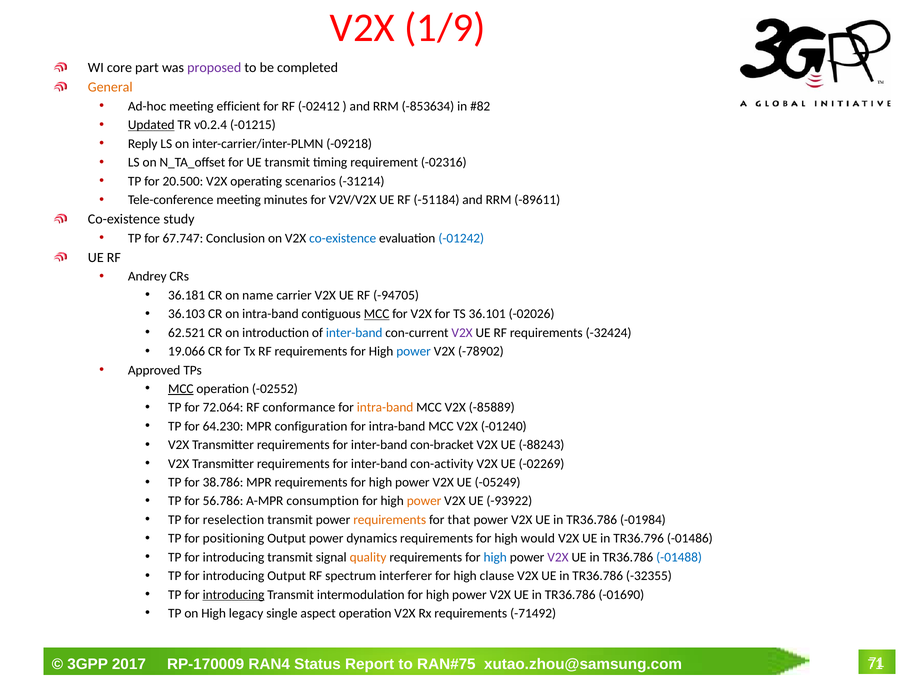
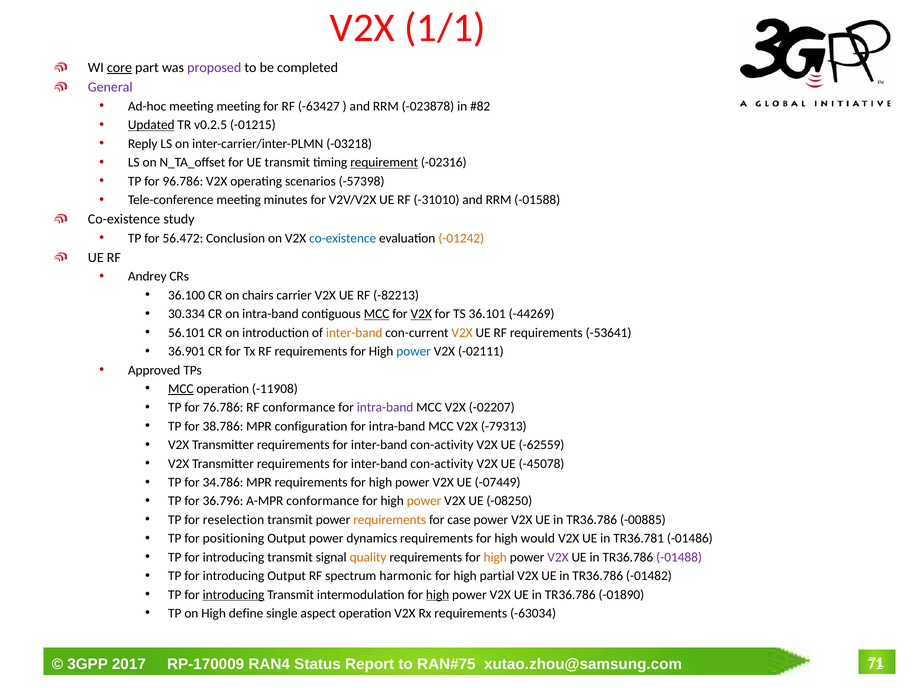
1/9: 1/9 -> 1/1 (445, 28)
core underline: none -> present (119, 68)
General colour: orange -> purple (110, 87)
meeting efficient: efficient -> meeting (239, 106)
-02412: -02412 -> -63427 (319, 106)
-853634: -853634 -> -023878 (428, 106)
v0.2.4: v0.2.4 -> v0.2.5 (211, 125)
-09218: -09218 -> -03218 (349, 144)
requirement underline: none -> present (384, 162)
20.500: 20.500 -> 96.786 (183, 181)
-31214: -31214 -> -57398 (362, 181)
-51184: -51184 -> -31010 (437, 200)
-89611: -89611 -> -01588 (537, 200)
67.747: 67.747 -> 56.472 (183, 238)
-01242 colour: blue -> orange (461, 238)
36.181: 36.181 -> 36.100 (187, 295)
name: name -> chairs (258, 295)
-94705: -94705 -> -82213 (396, 295)
36.103: 36.103 -> 30.334 (187, 314)
V2X underline: none -> present (421, 314)
-02026: -02026 -> -44269 (532, 314)
62.521: 62.521 -> 56.101 (187, 333)
inter-band colour: blue -> orange (354, 333)
V2X colour: purple -> orange (462, 333)
-32424: -32424 -> -53641 (609, 333)
19.066: 19.066 -> 36.901 (187, 351)
-78902: -78902 -> -02111 (481, 351)
-02552: -02552 -> -11908 (275, 389)
72.064: 72.064 -> 76.786 (223, 407)
intra-band colour: orange -> purple (385, 407)
-85889: -85889 -> -02207 (492, 407)
64.230: 64.230 -> 38.786 (223, 426)
-01240: -01240 -> -79313 (504, 426)
con-bracket: con-bracket -> con-activity (442, 445)
-88243: -88243 -> -62559 (542, 445)
-02269: -02269 -> -45078 (542, 463)
38.786: 38.786 -> 34.786 (223, 482)
-05249: -05249 -> -07449 (498, 482)
56.786: 56.786 -> 36.796 (223, 501)
A-MPR consumption: consumption -> conformance (323, 501)
-93922: -93922 -> -08250 (509, 501)
that: that -> case (459, 520)
-01984: -01984 -> -00885 (643, 520)
TR36.796: TR36.796 -> TR36.781 (639, 538)
high colour: blue -> orange (495, 557)
-01488 colour: blue -> purple (679, 557)
interferer: interferer -> harmonic (406, 576)
clause: clause -> partial (497, 576)
-32355: -32355 -> -01482 (649, 576)
high underline: none -> present (438, 594)
-01690: -01690 -> -01890 (621, 594)
legacy: legacy -> define (246, 613)
-71492: -71492 -> -63034 (533, 613)
